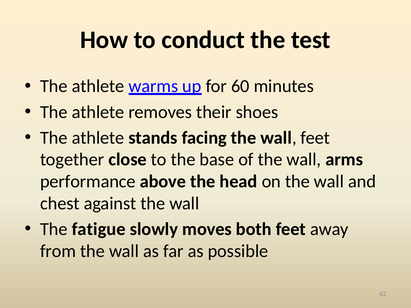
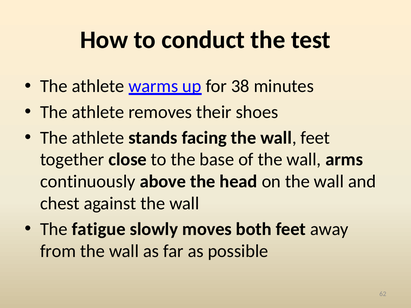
60: 60 -> 38 (240, 86)
performance: performance -> continuously (88, 182)
